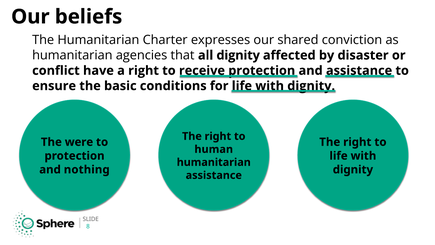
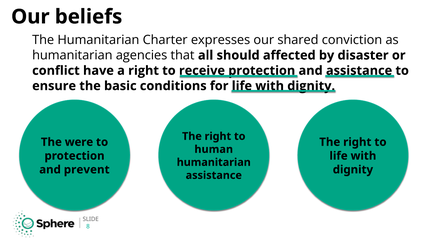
all dignity: dignity -> should (238, 55)
nothing: nothing -> prevent (87, 169)
